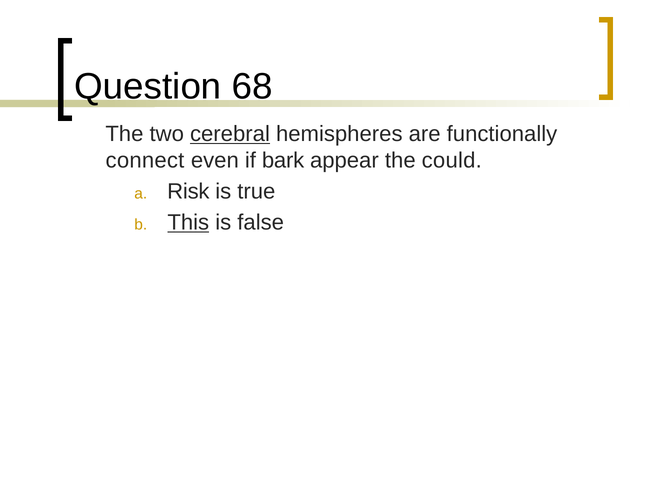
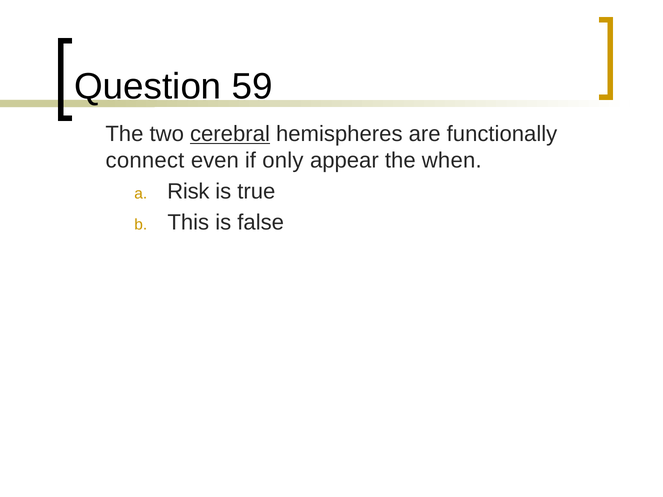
68: 68 -> 59 (252, 87)
bark: bark -> only (283, 161)
could: could -> when (452, 161)
This underline: present -> none (188, 223)
